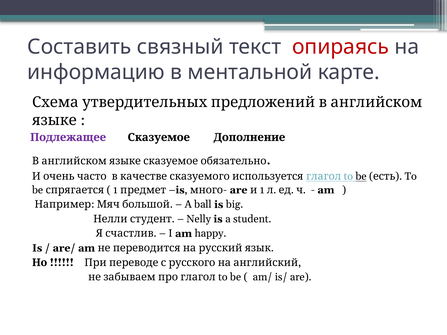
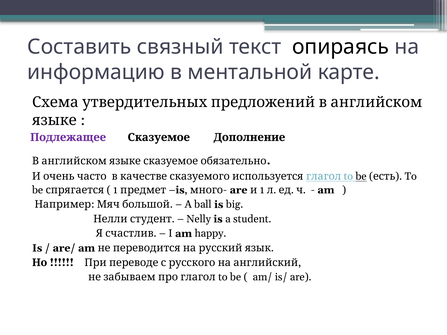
опираясь colour: red -> black (341, 47)
